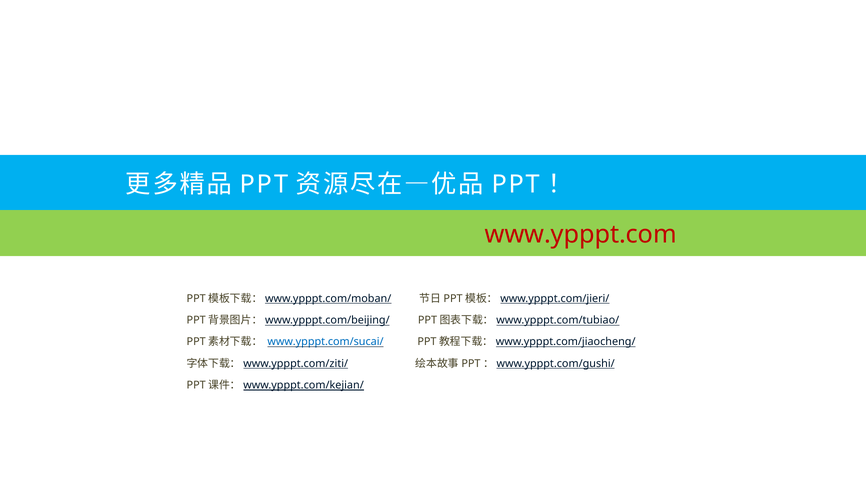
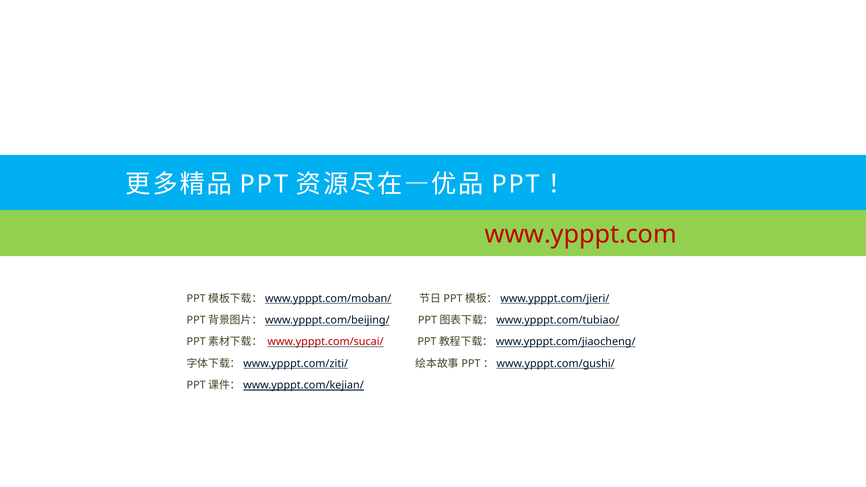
www.ypppt.com/sucai/ colour: blue -> red (325, 342)
